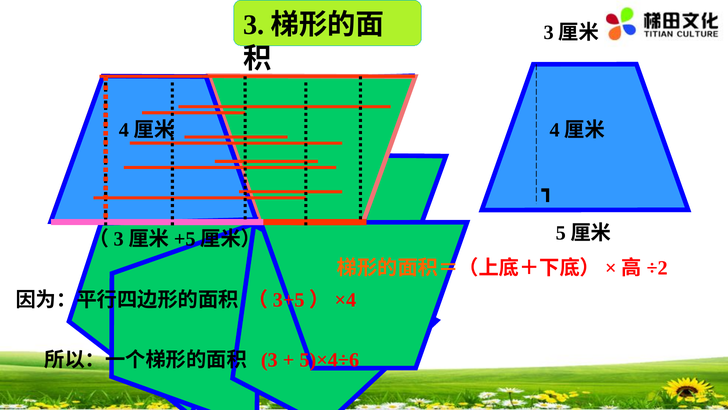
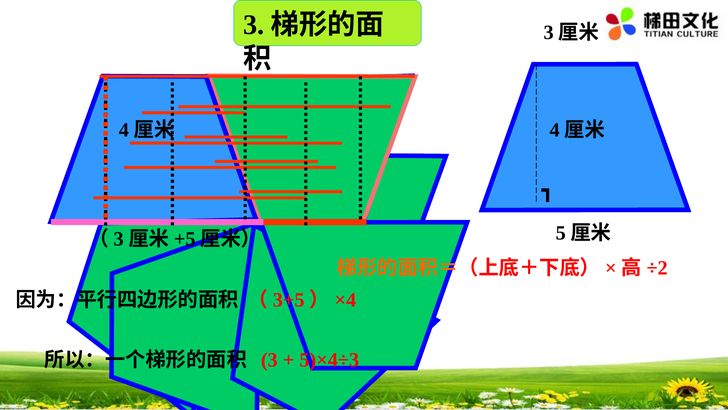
5)×4÷6: 5)×4÷6 -> 5)×4÷3 (329, 359)
